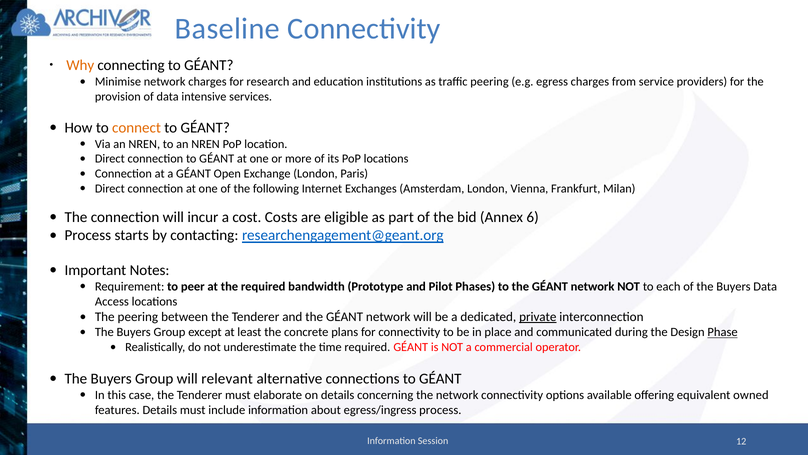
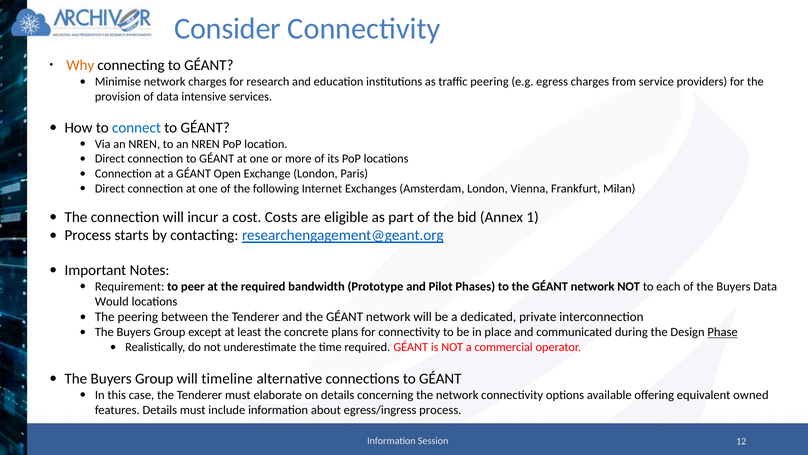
Baseline: Baseline -> Consider (228, 29)
connect colour: orange -> blue (136, 128)
6: 6 -> 1 (533, 217)
Access: Access -> Would (112, 301)
private underline: present -> none (538, 317)
relevant: relevant -> timeline (227, 378)
